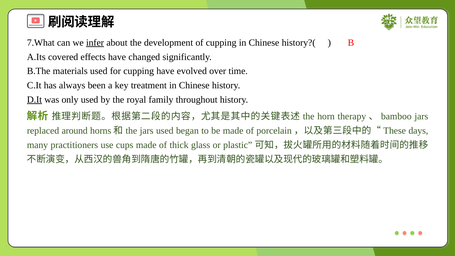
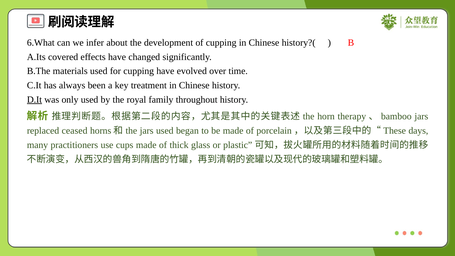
7.What: 7.What -> 6.What (41, 43)
infer underline: present -> none (95, 43)
around: around -> ceased (75, 131)
